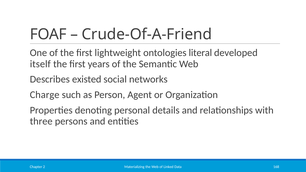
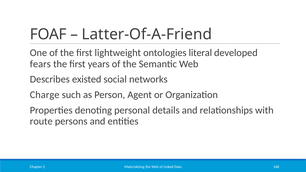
Crude-Of-A-Friend: Crude-Of-A-Friend -> Latter-Of-A-Friend (147, 34)
itself: itself -> fears (40, 64)
three: three -> route (41, 121)
